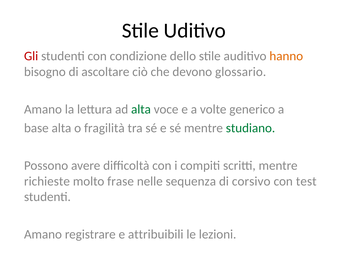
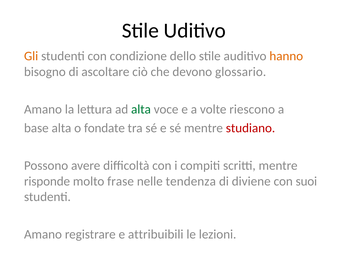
Gli colour: red -> orange (31, 56)
generico: generico -> riescono (252, 109)
fragilità: fragilità -> fondate (104, 128)
studiano colour: green -> red (251, 128)
richieste: richieste -> risponde (47, 181)
sequenza: sequenza -> tendenza (191, 181)
corsivo: corsivo -> diviene (251, 181)
test: test -> suoi (306, 181)
